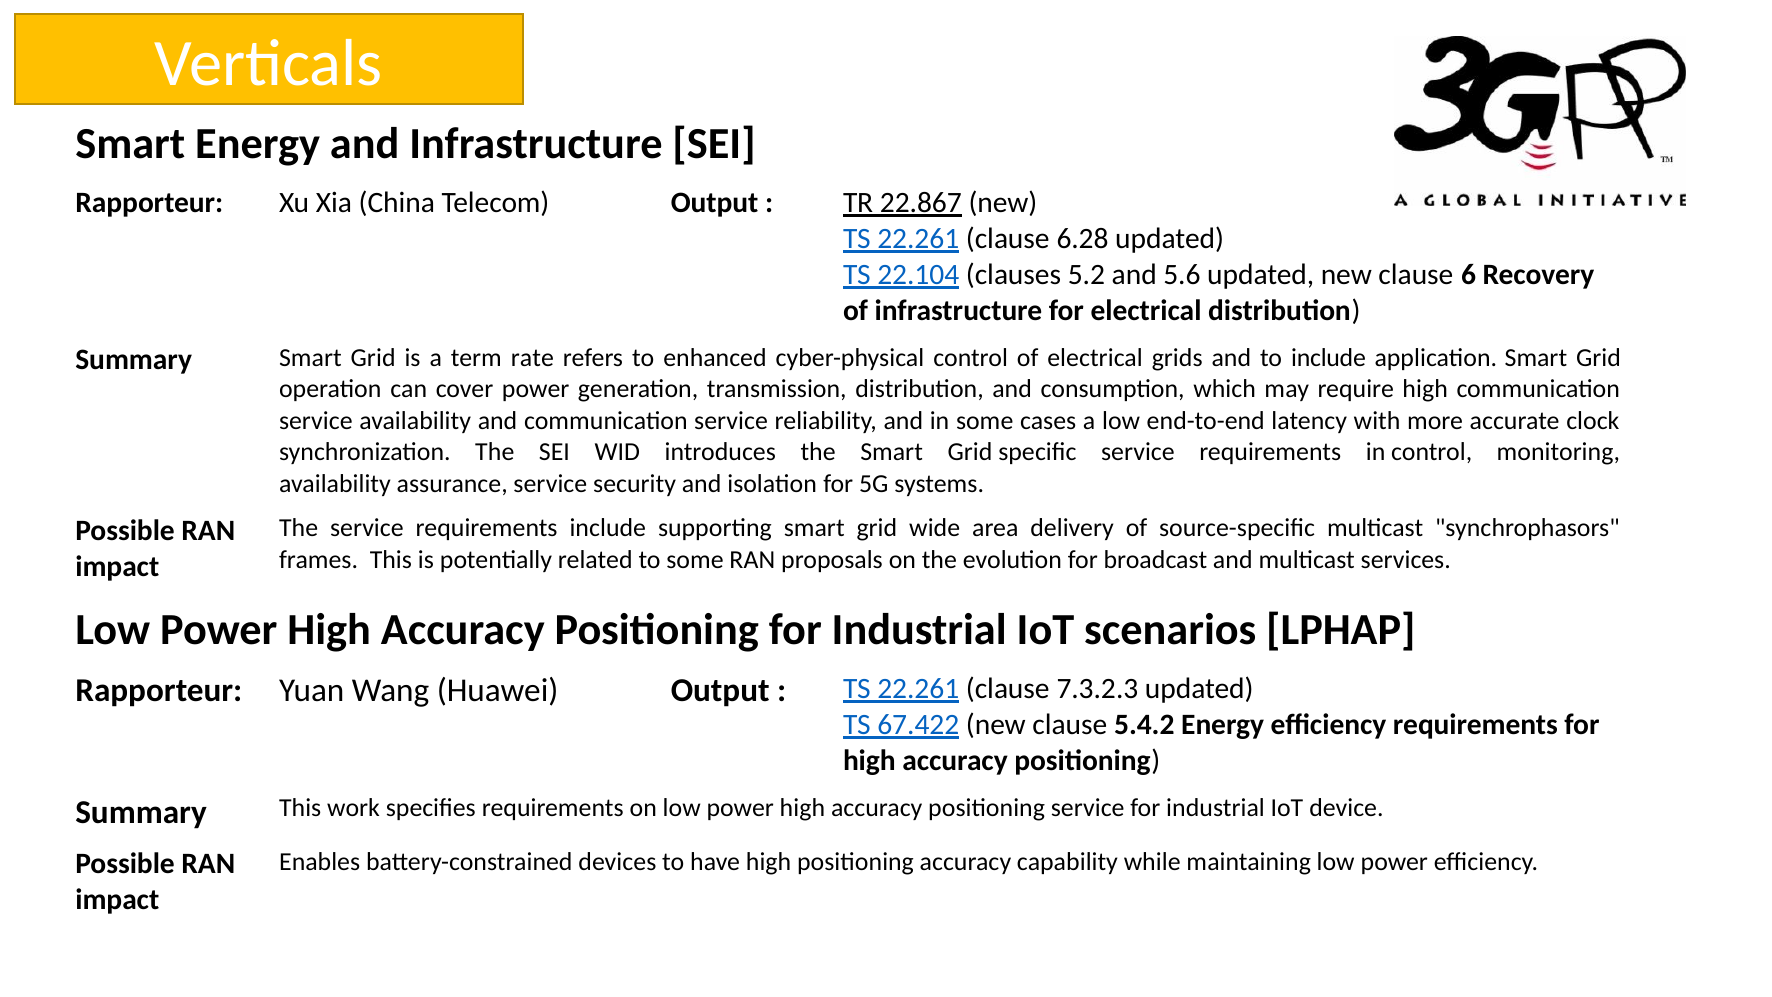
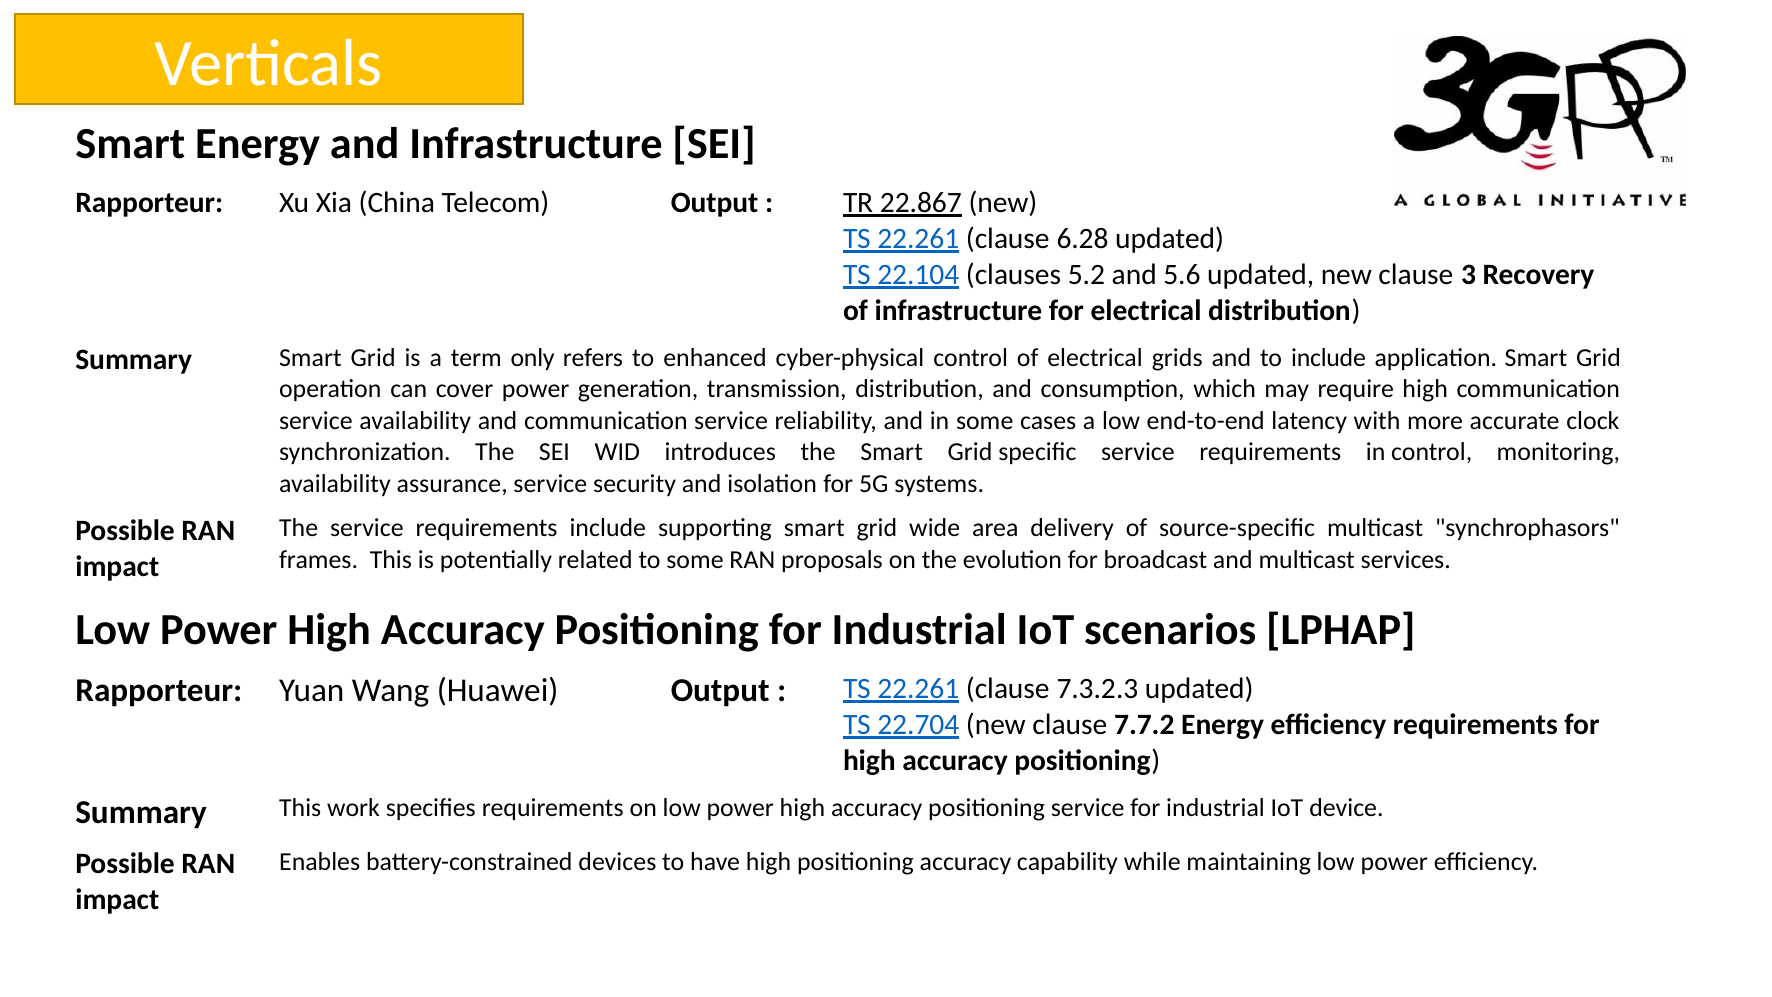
6: 6 -> 3 (1469, 275)
rate: rate -> only (533, 358)
67.422: 67.422 -> 22.704 (918, 724)
5.4.2: 5.4.2 -> 7.7.2 (1144, 724)
